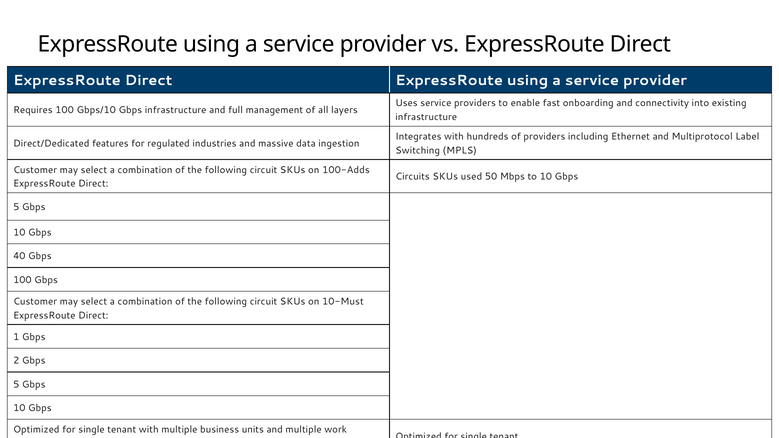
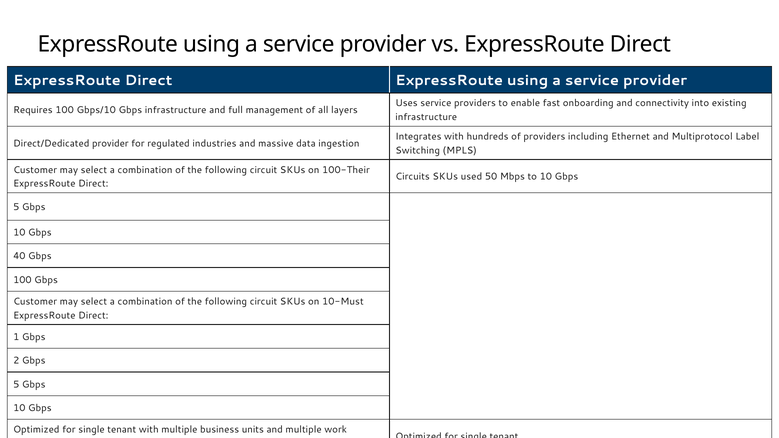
Direct/Dedicated features: features -> provider (110, 144)
100-Adds: 100-Adds -> 100-Their (346, 170)
